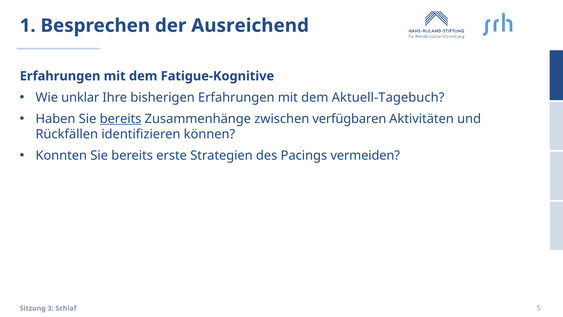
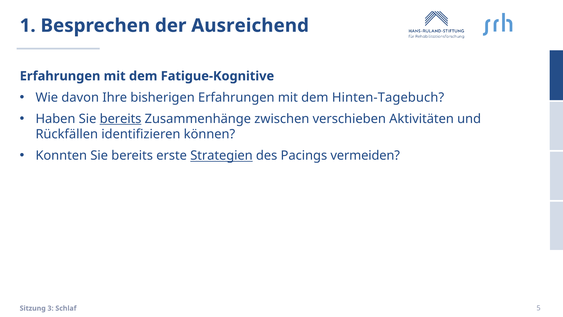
unklar: unklar -> davon (80, 97)
Aktuell-Tagebuch: Aktuell-Tagebuch -> Hinten-Tagebuch (388, 97)
verfügbaren: verfügbaren -> verschieben (349, 119)
Strategien underline: none -> present (221, 156)
